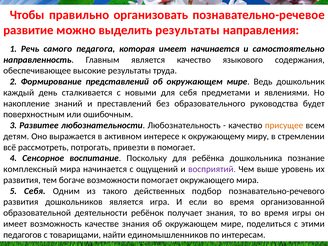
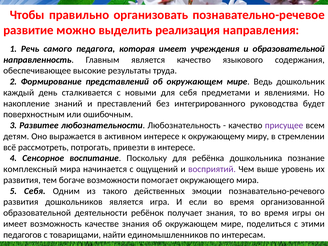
выделить результаты: результаты -> реализация (188, 30)
имеет начинается: начинается -> учреждения (215, 49)
и самостоятельно: самостоятельно -> образовательной (289, 49)
образовательного: образовательного -> интегрированного (210, 104)
присущее colour: orange -> purple (284, 125)
в помогает: помогает -> интересе (176, 147)
подбор: подбор -> эмоции (207, 191)
